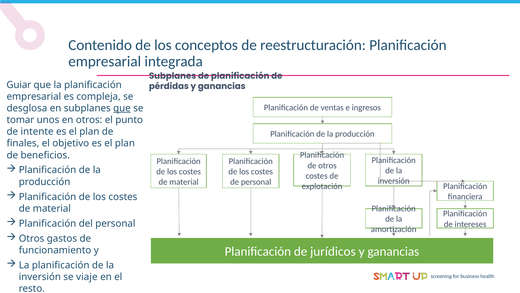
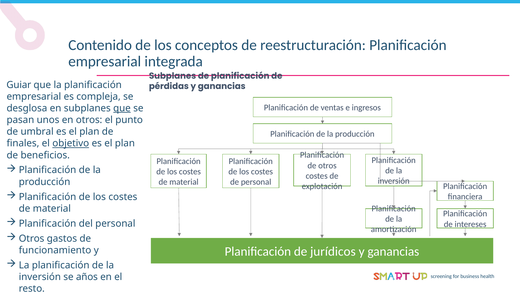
tomar: tomar -> pasan (20, 120)
intente: intente -> umbral (37, 131)
objetivo underline: none -> present (71, 143)
viaje: viaje -> años (87, 276)
